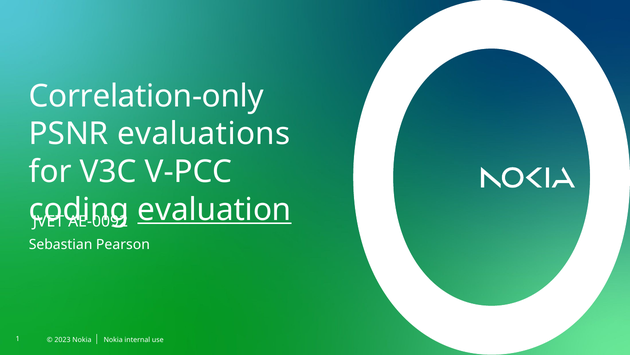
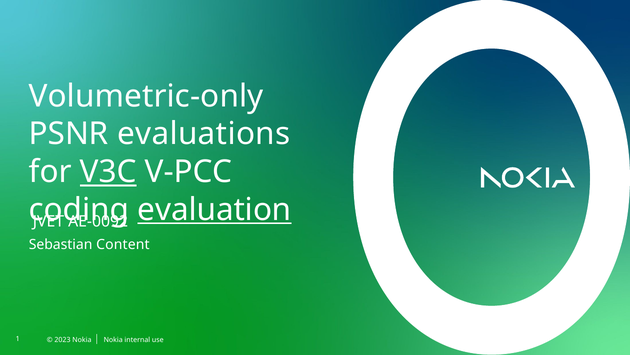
Correlation-only: Correlation-only -> Volumetric-only (146, 96)
V3C underline: none -> present (108, 172)
Pearson: Pearson -> Content (123, 244)
